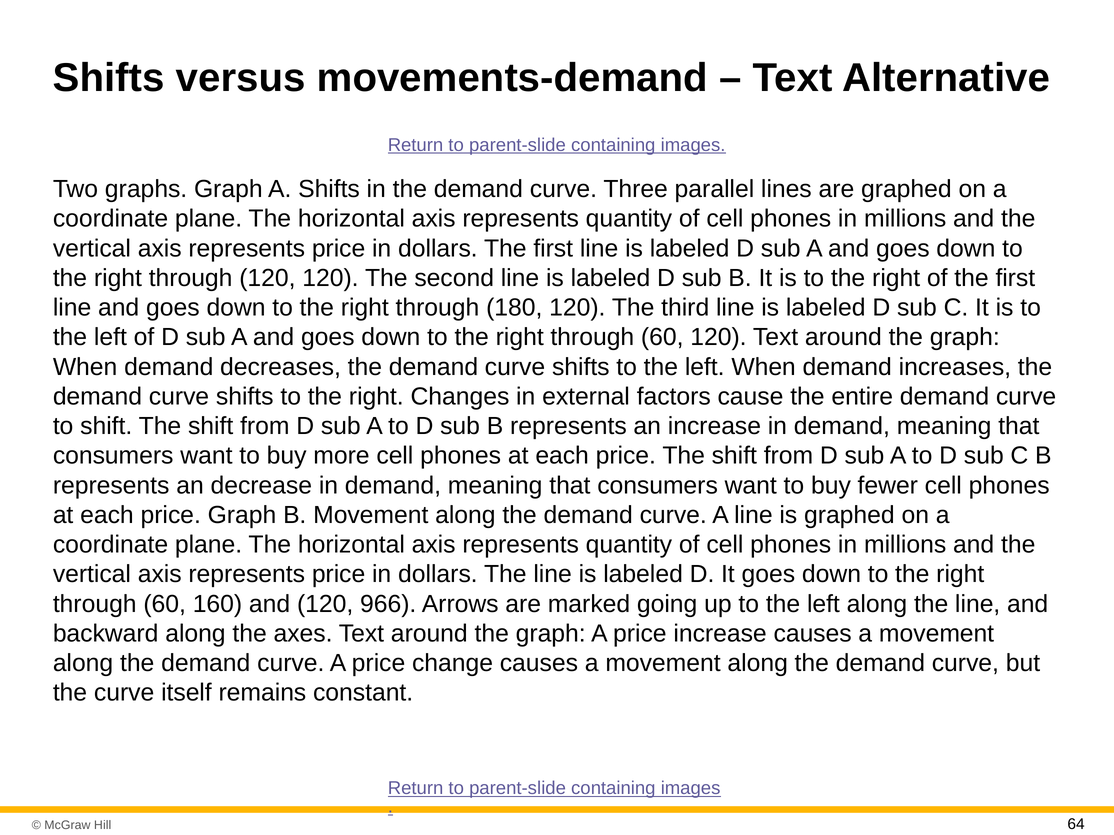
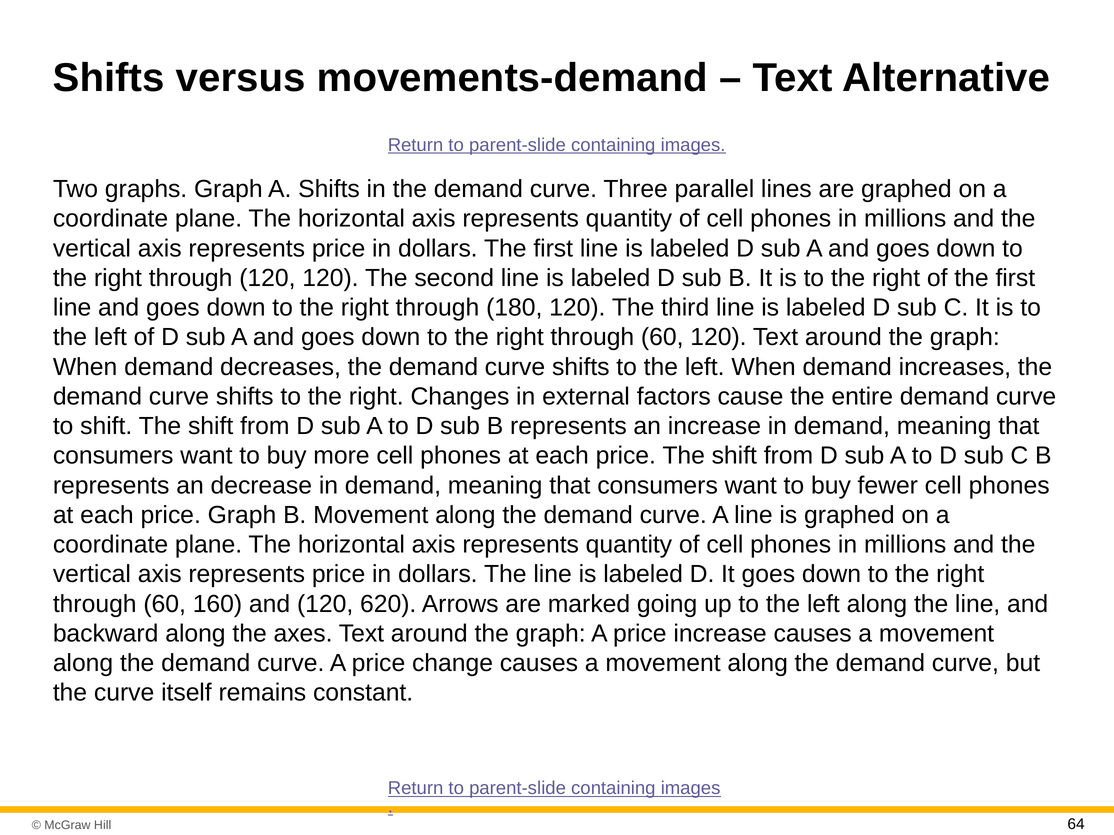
966: 966 -> 620 (388, 604)
